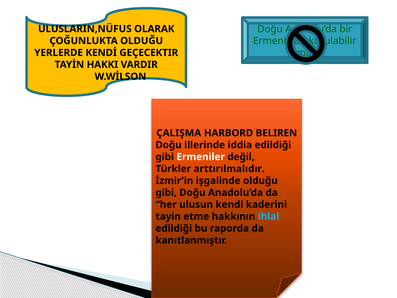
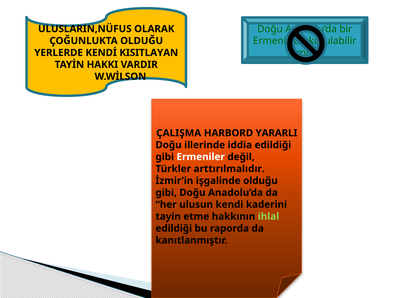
GEÇECEKTIR: GEÇECEKTIR -> KISITLAYAN (149, 53)
BELIREN: BELIREN -> YARARLI (276, 133)
ihlal colour: light blue -> light green (268, 216)
